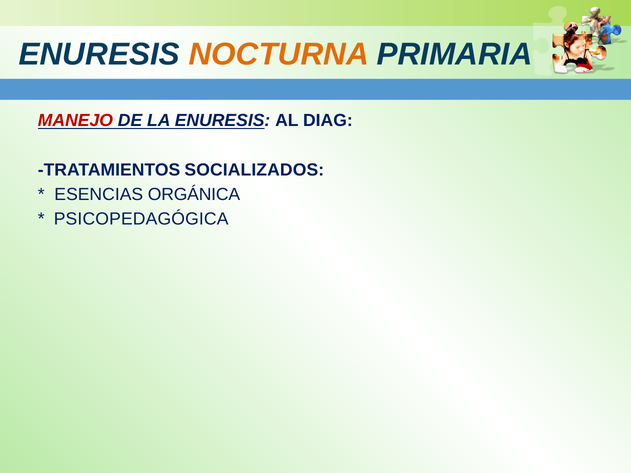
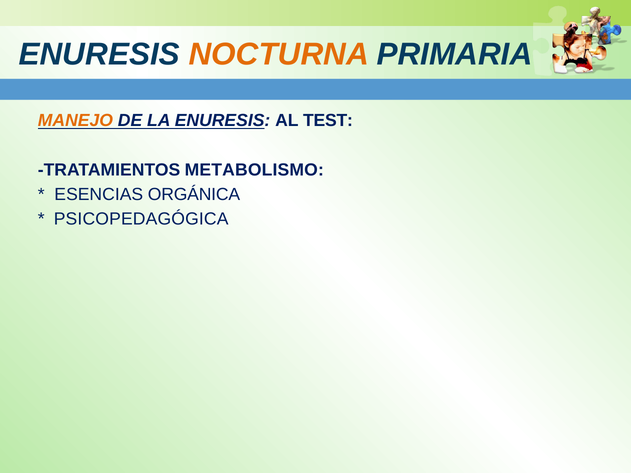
MANEJO colour: red -> orange (75, 121)
DIAG: DIAG -> TEST (328, 121)
SOCIALIZADOS: SOCIALIZADOS -> METABOLISMO (254, 170)
